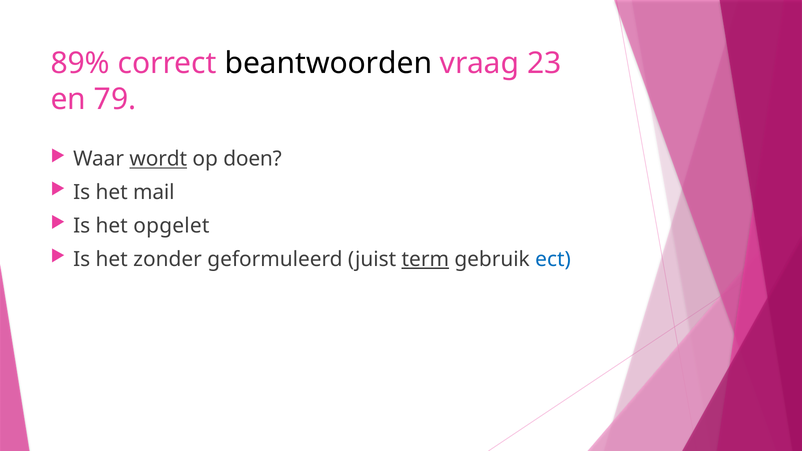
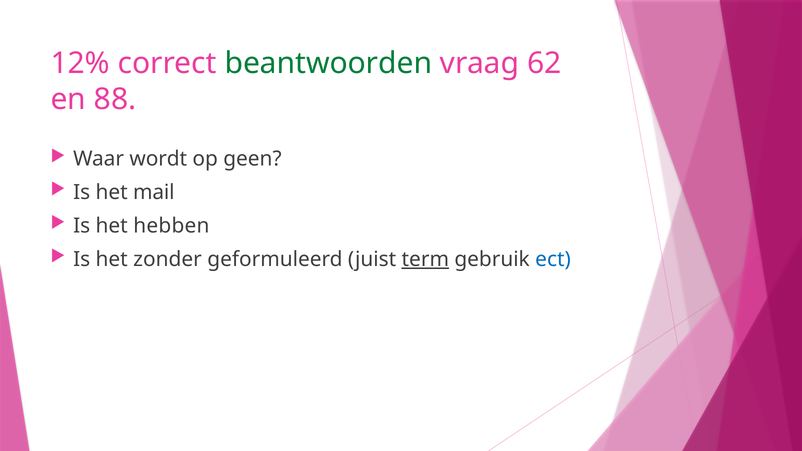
89%: 89% -> 12% (80, 63)
beantwoorden colour: black -> green (328, 63)
23: 23 -> 62 (544, 63)
79: 79 -> 88 (115, 99)
wordt underline: present -> none (158, 159)
doen: doen -> geen (252, 159)
opgelet: opgelet -> hebben (171, 226)
